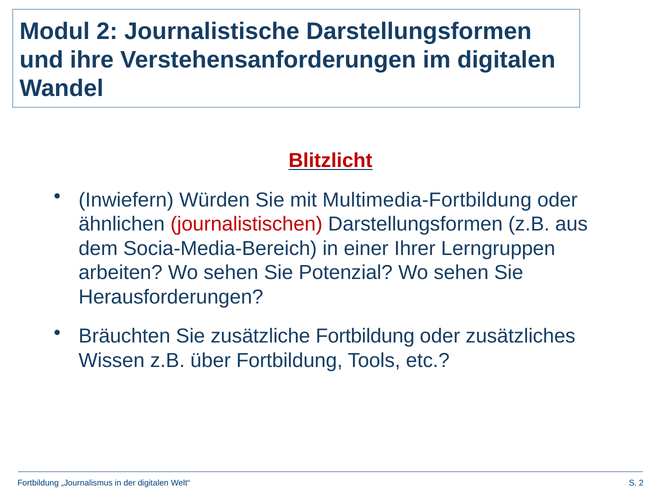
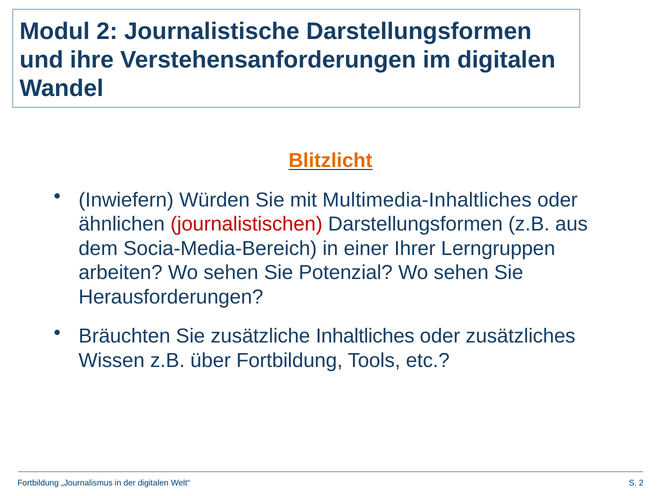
Blitzlicht colour: red -> orange (330, 161)
Multimedia-Fortbildung: Multimedia-Fortbildung -> Multimedia-Inhaltliches (427, 200)
zusätzliche Fortbildung: Fortbildung -> Inhaltliches (365, 336)
